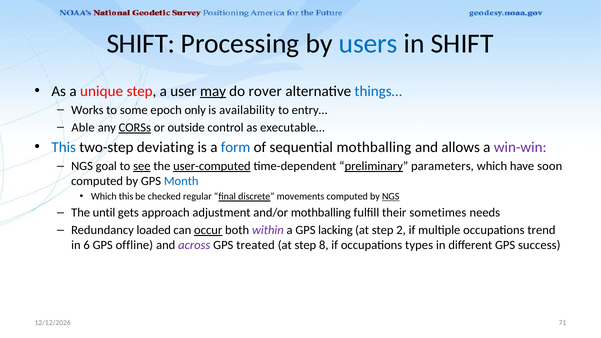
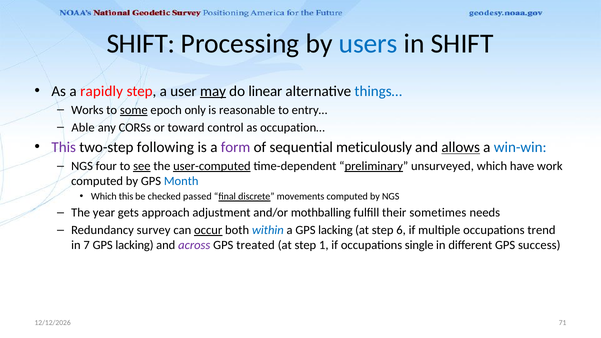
unique: unique -> rapidly (102, 91)
rover: rover -> linear (265, 91)
some underline: none -> present (134, 110)
availability: availability -> reasonable (247, 110)
CORSs underline: present -> none (135, 128)
outside: outside -> toward (186, 128)
executable…: executable… -> occupation… (292, 128)
This colour: blue -> purple (64, 147)
deviating: deviating -> following (165, 147)
form colour: blue -> purple (236, 147)
sequential mothballing: mothballing -> meticulously (374, 147)
allows underline: none -> present (461, 147)
win-win colour: purple -> blue (520, 147)
goal: goal -> four (106, 166)
parameters: parameters -> unsurveyed (442, 166)
soon: soon -> work (550, 166)
regular: regular -> passed (197, 197)
NGS underline: present -> none (391, 197)
until: until -> year (104, 213)
loaded: loaded -> survey (154, 230)
within colour: purple -> blue (268, 230)
2: 2 -> 6 (401, 230)
6: 6 -> 7 (87, 245)
offline: offline -> lacking (134, 245)
8: 8 -> 1 (324, 245)
types: types -> single (419, 245)
